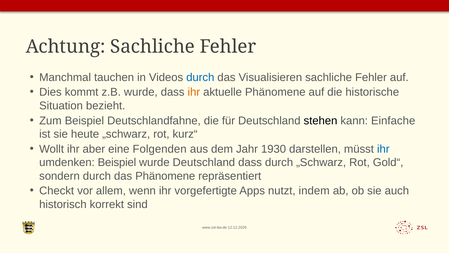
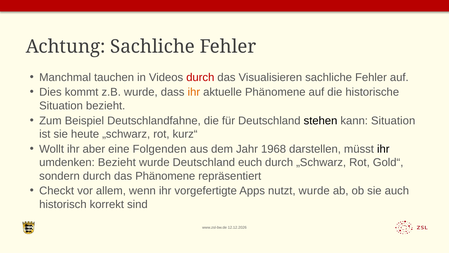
durch colour: blue -> red (200, 77)
kann Einfache: Einfache -> Situation (393, 120)
1930: 1930 -> 1968 (274, 149)
ihr colour: blue -> black (383, 149)
umdenken Beispiel: Beispiel -> Bezieht (117, 162)
Deutschland dass: dass -> euch (250, 162)
nutzt indem: indem -> wurde (314, 191)
